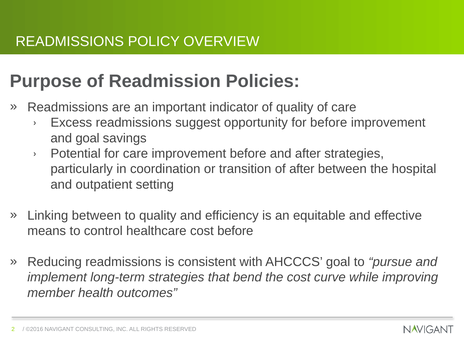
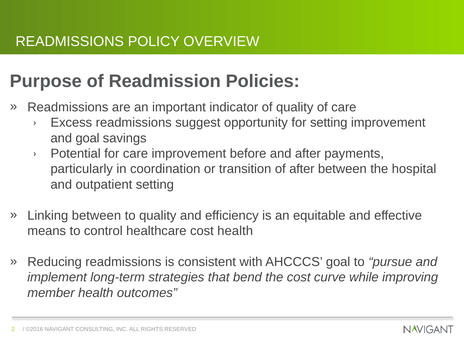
for before: before -> setting (329, 123)
after strategies: strategies -> payments (354, 154)
cost before: before -> health (235, 231)
